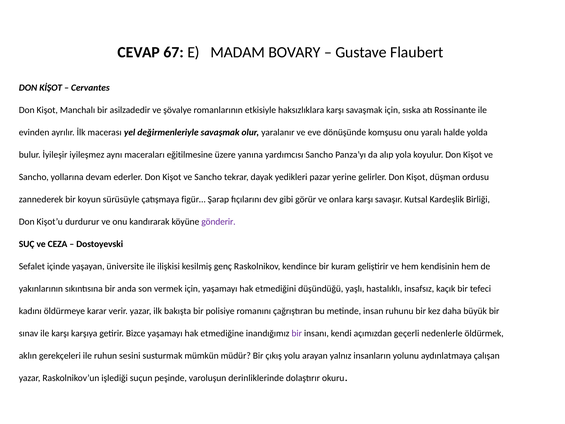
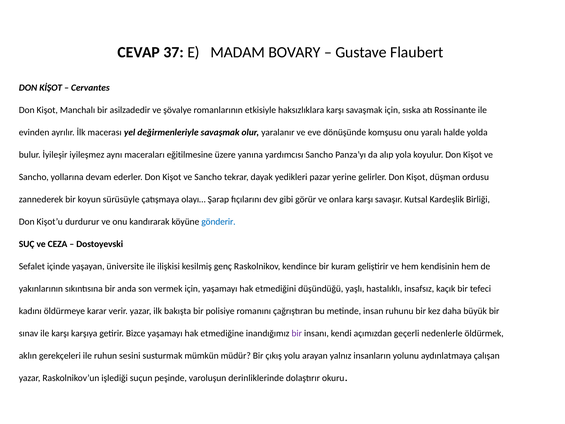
67: 67 -> 37 (174, 52)
figür…: figür… -> olayı… (193, 199)
gönderir colour: purple -> blue (218, 222)
